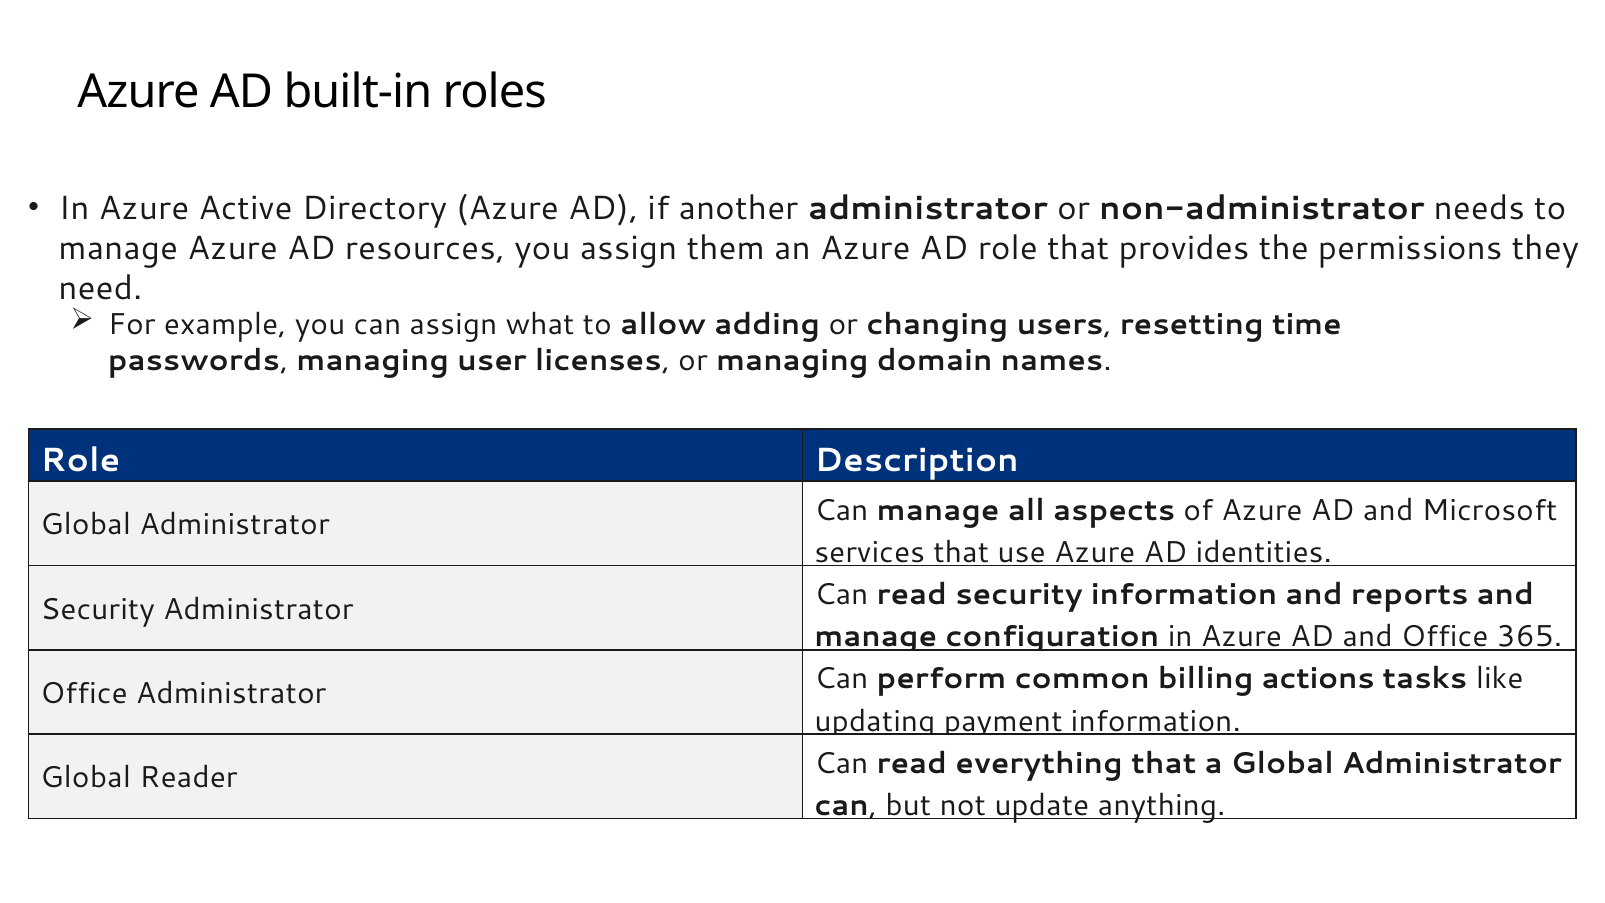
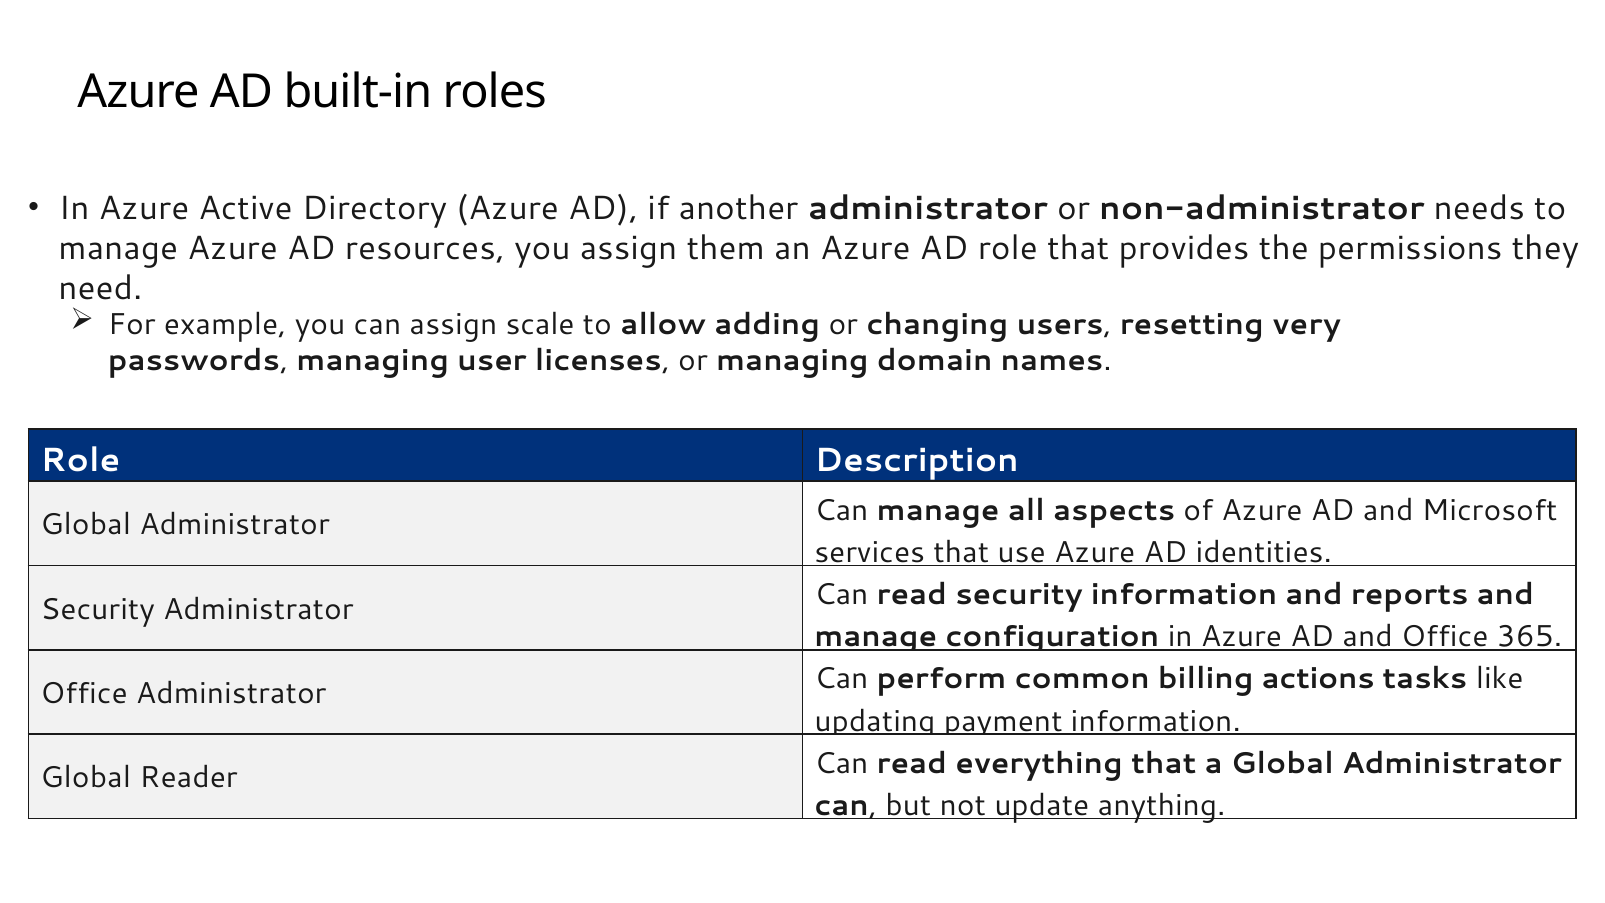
what: what -> scale (540, 325)
time: time -> very (1307, 325)
